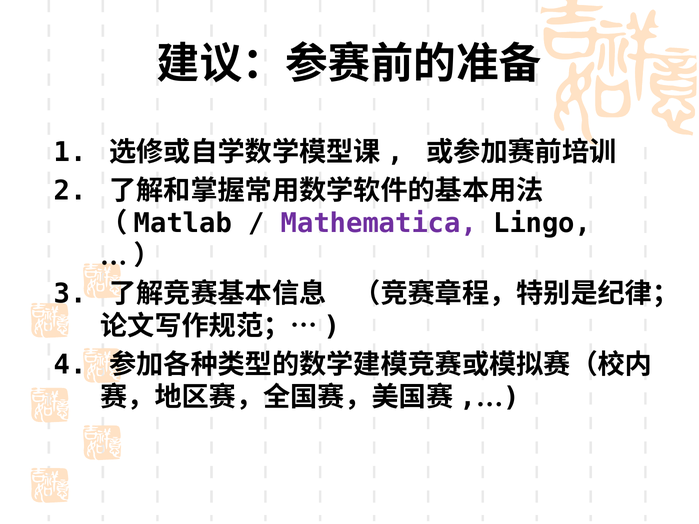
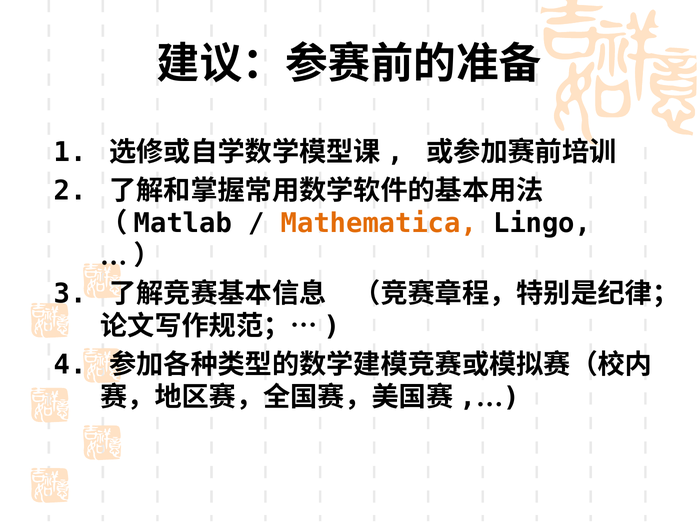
Mathematica colour: purple -> orange (379, 223)
